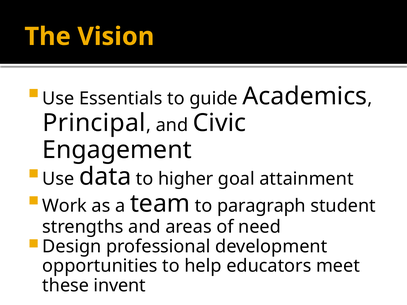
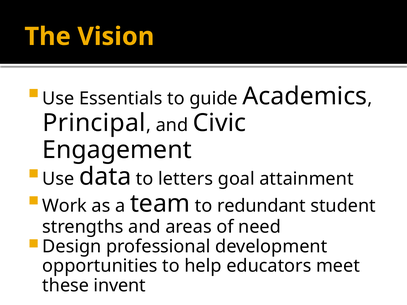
higher: higher -> letters (186, 179)
paragraph: paragraph -> redundant (261, 206)
